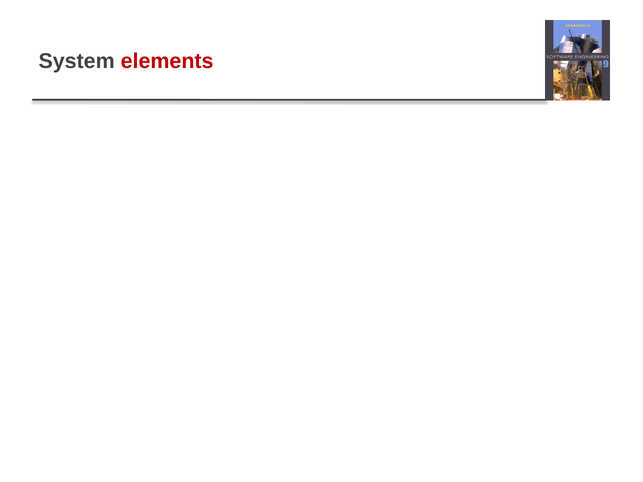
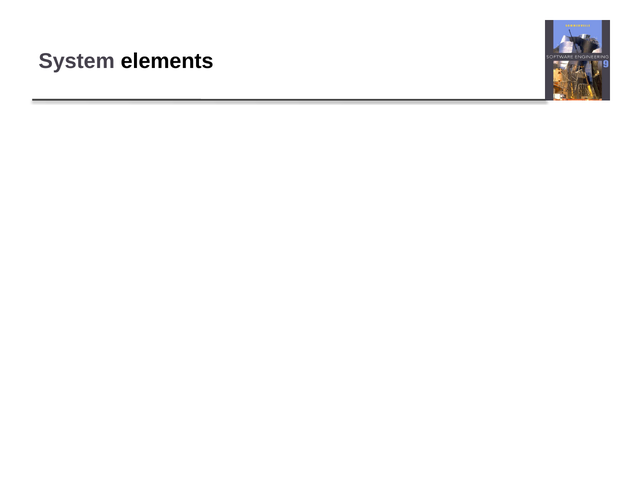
elements colour: red -> black (167, 61)
